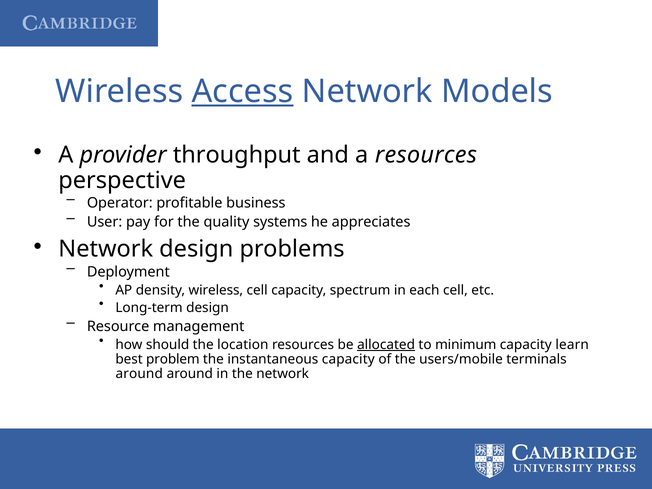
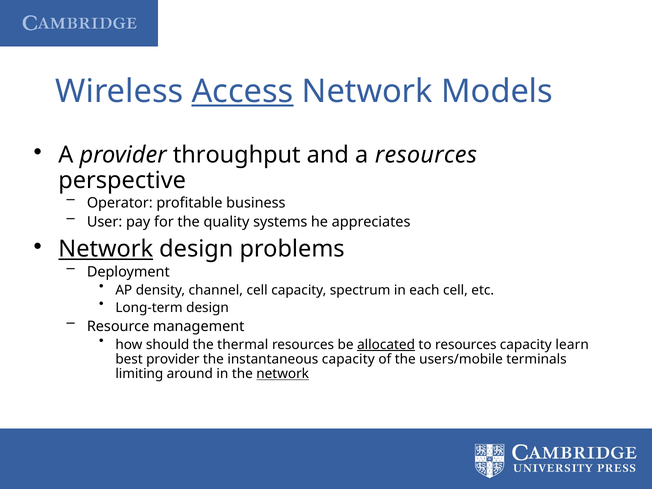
Network underline: none -> present (106, 249)
density wireless: wireless -> channel (216, 290)
location: location -> thermal (243, 345)
to minimum: minimum -> resources (466, 345)
best problem: problem -> provider (173, 359)
around: around -> limiting (139, 374)
network underline: none -> present (283, 374)
